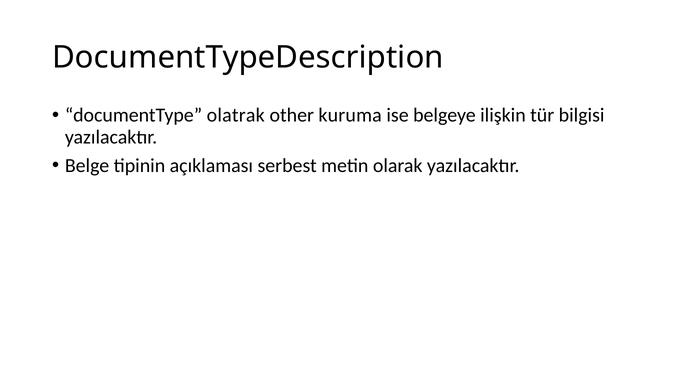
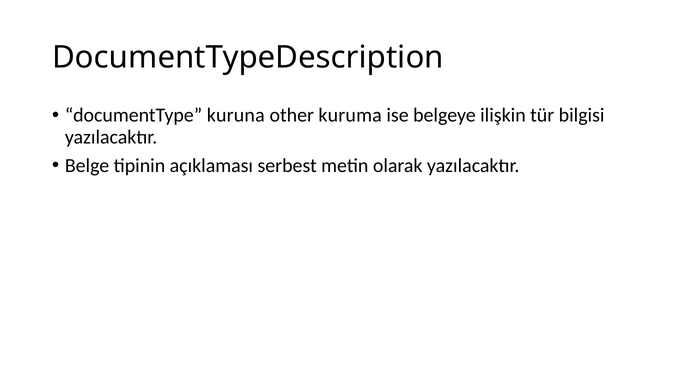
olatrak: olatrak -> kuruna (236, 115)
